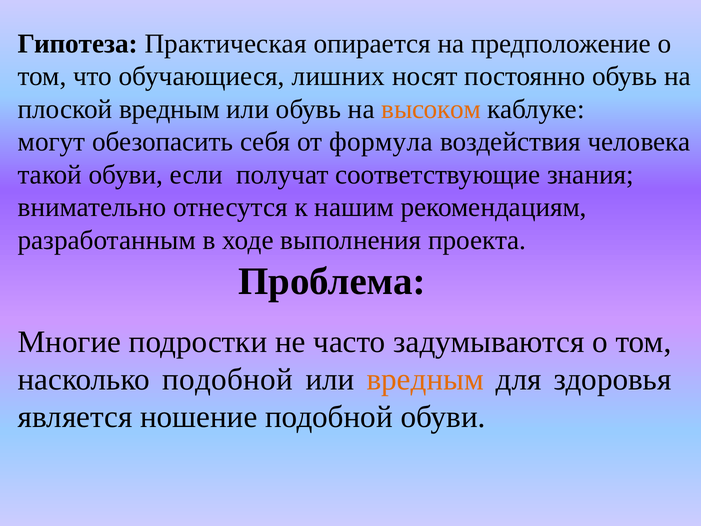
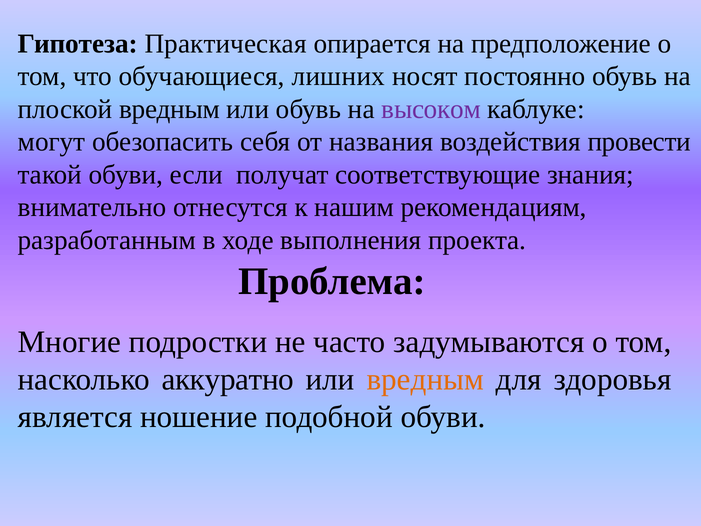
высоком colour: orange -> purple (431, 109)
формула: формула -> названия (381, 142)
человека: человека -> провести (639, 142)
насколько подобной: подобной -> аккуратно (228, 379)
